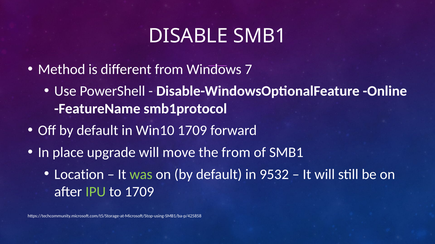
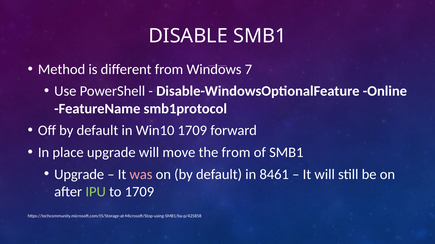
Location: Location -> Upgrade (79, 175)
was colour: light green -> pink (141, 175)
9532: 9532 -> 8461 (274, 175)
